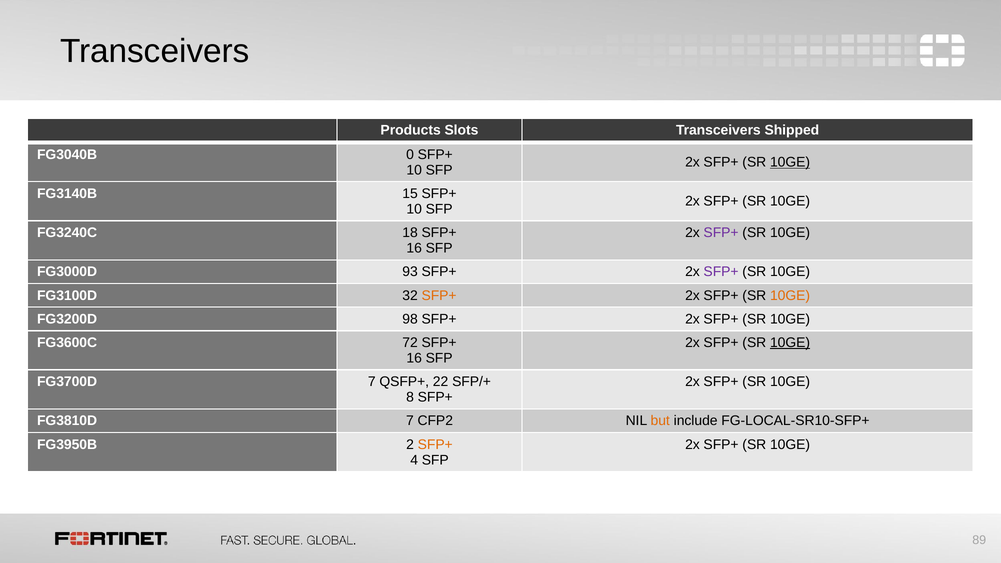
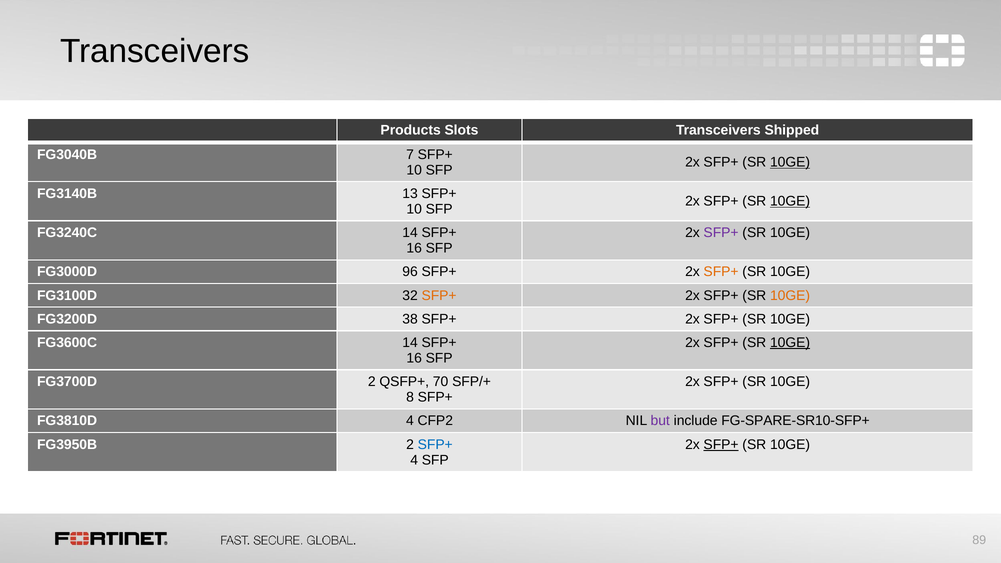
0: 0 -> 7 (410, 154)
15: 15 -> 13 (410, 194)
10GE underline: none -> present (790, 201)
FG3240C 18: 18 -> 14 (410, 233)
93: 93 -> 96 (410, 272)
SFP+ colour: purple -> orange (721, 272)
98: 98 -> 38 (410, 319)
FG3600C 72: 72 -> 14 (410, 343)
FG3700D 7: 7 -> 2 (372, 382)
22: 22 -> 70 (441, 382)
FG3810D 7: 7 -> 4 (410, 421)
but colour: orange -> purple (660, 421)
FG-LOCAL-SR10-SFP+: FG-LOCAL-SR10-SFP+ -> FG-SPARE-SR10-SFP+ (796, 421)
SFP+ colour: orange -> blue (435, 445)
SFP+ underline: none -> present (721, 445)
